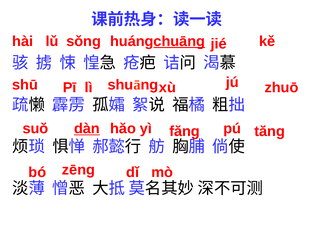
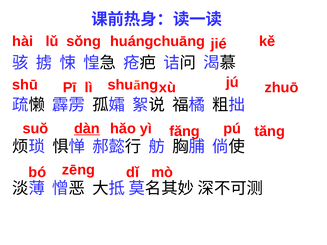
chuāng underline: present -> none (179, 41)
